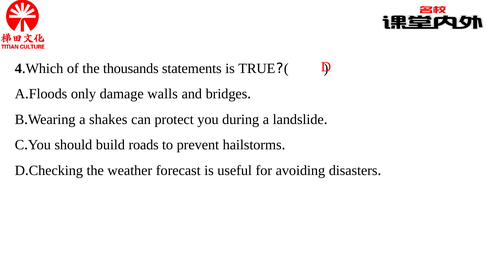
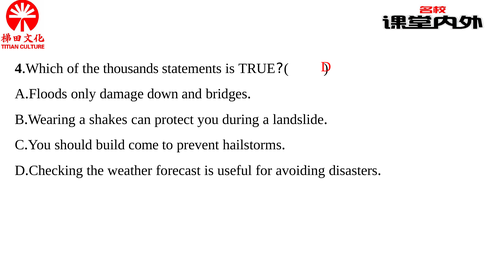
walls: walls -> down (163, 94)
roads: roads -> come (144, 145)
